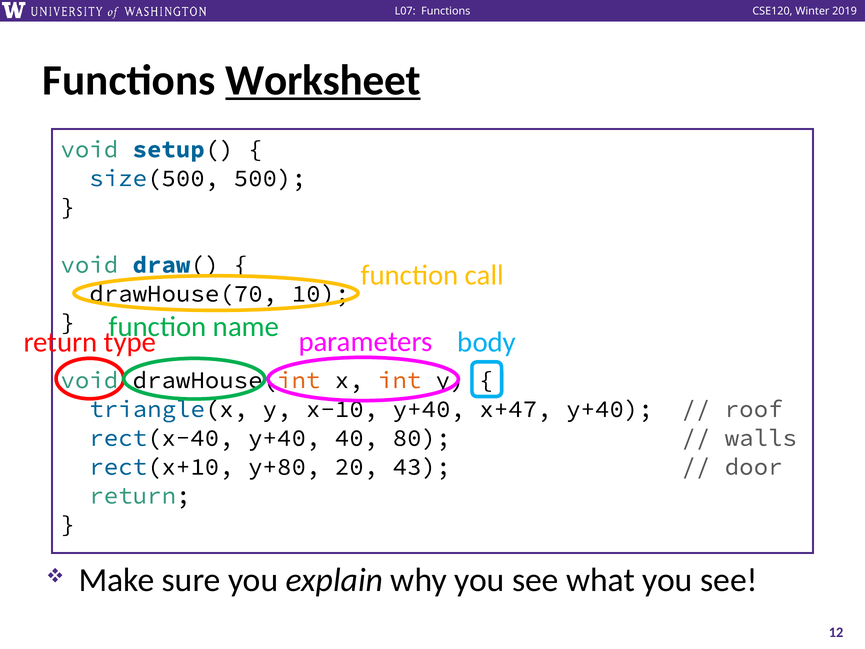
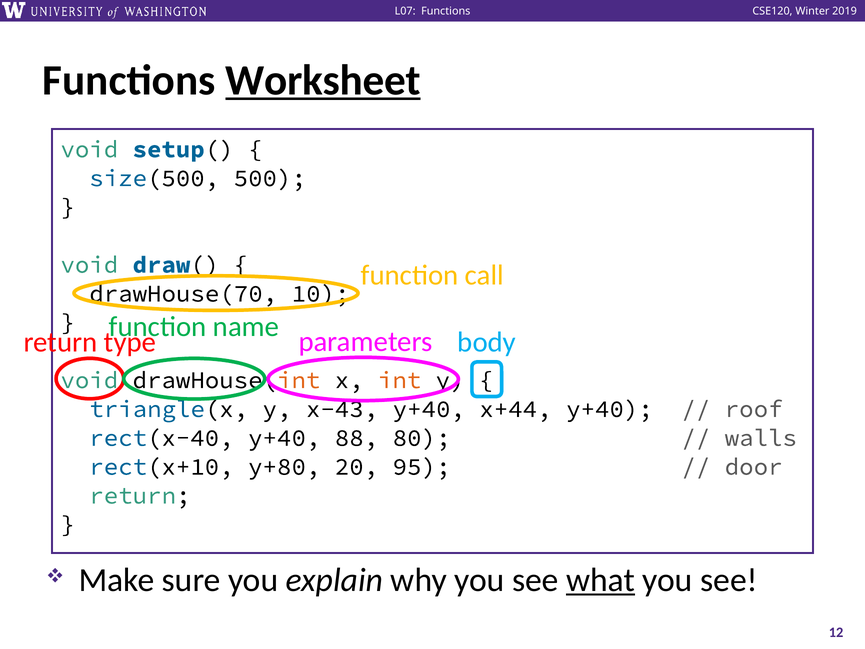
x-10: x-10 -> x-43 (342, 409)
x+47: x+47 -> x+44 (515, 409)
40: 40 -> 88 (357, 438)
43: 43 -> 95 (422, 467)
what underline: none -> present (601, 580)
